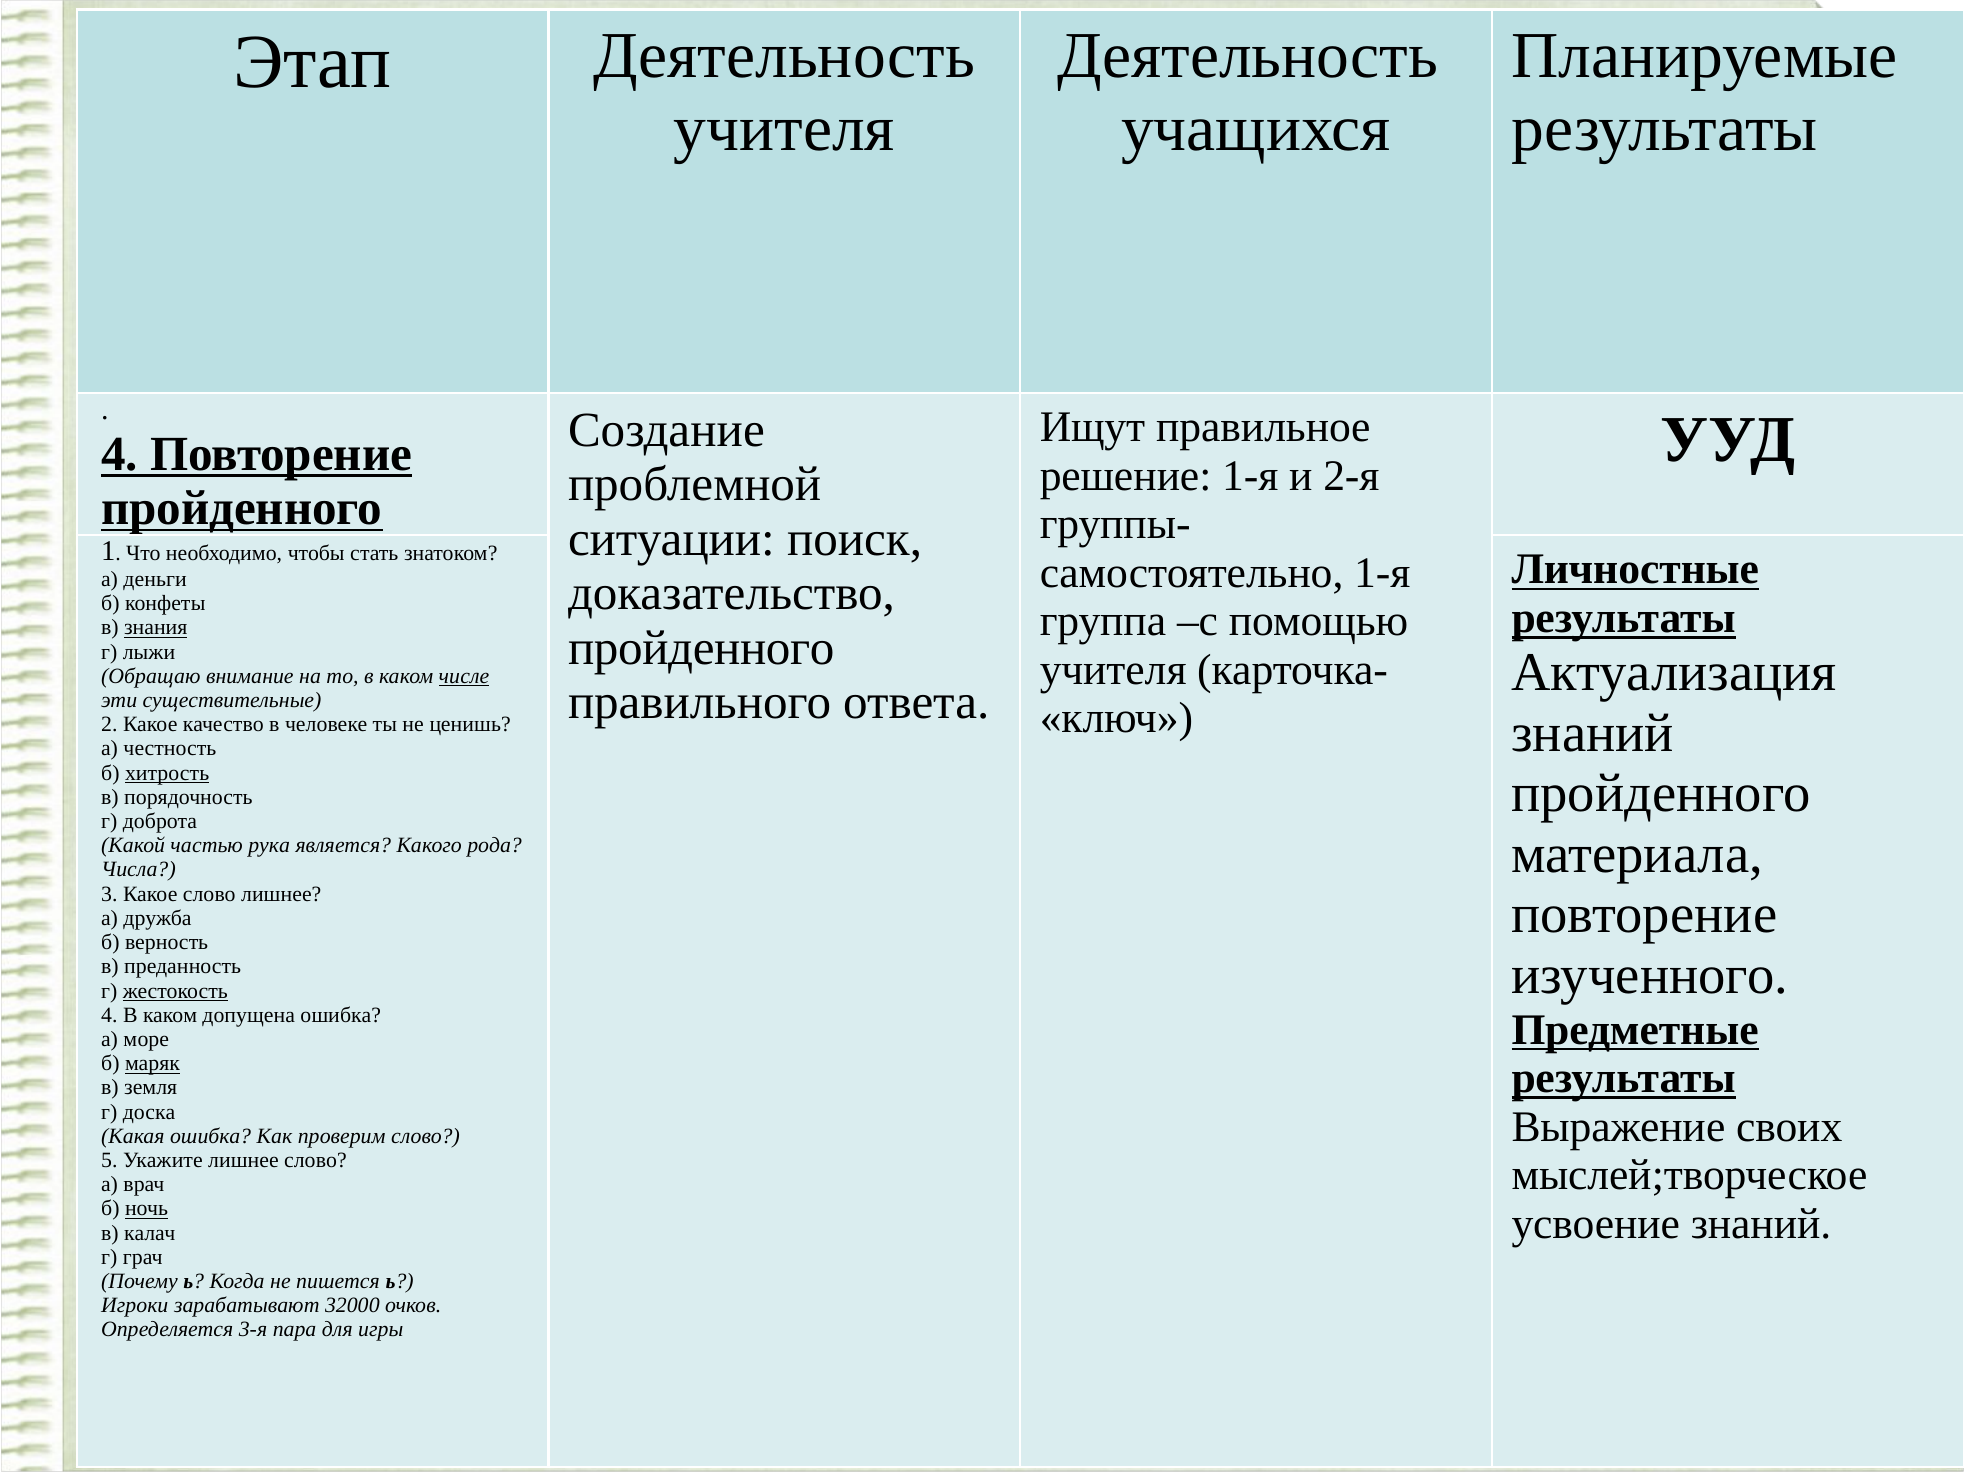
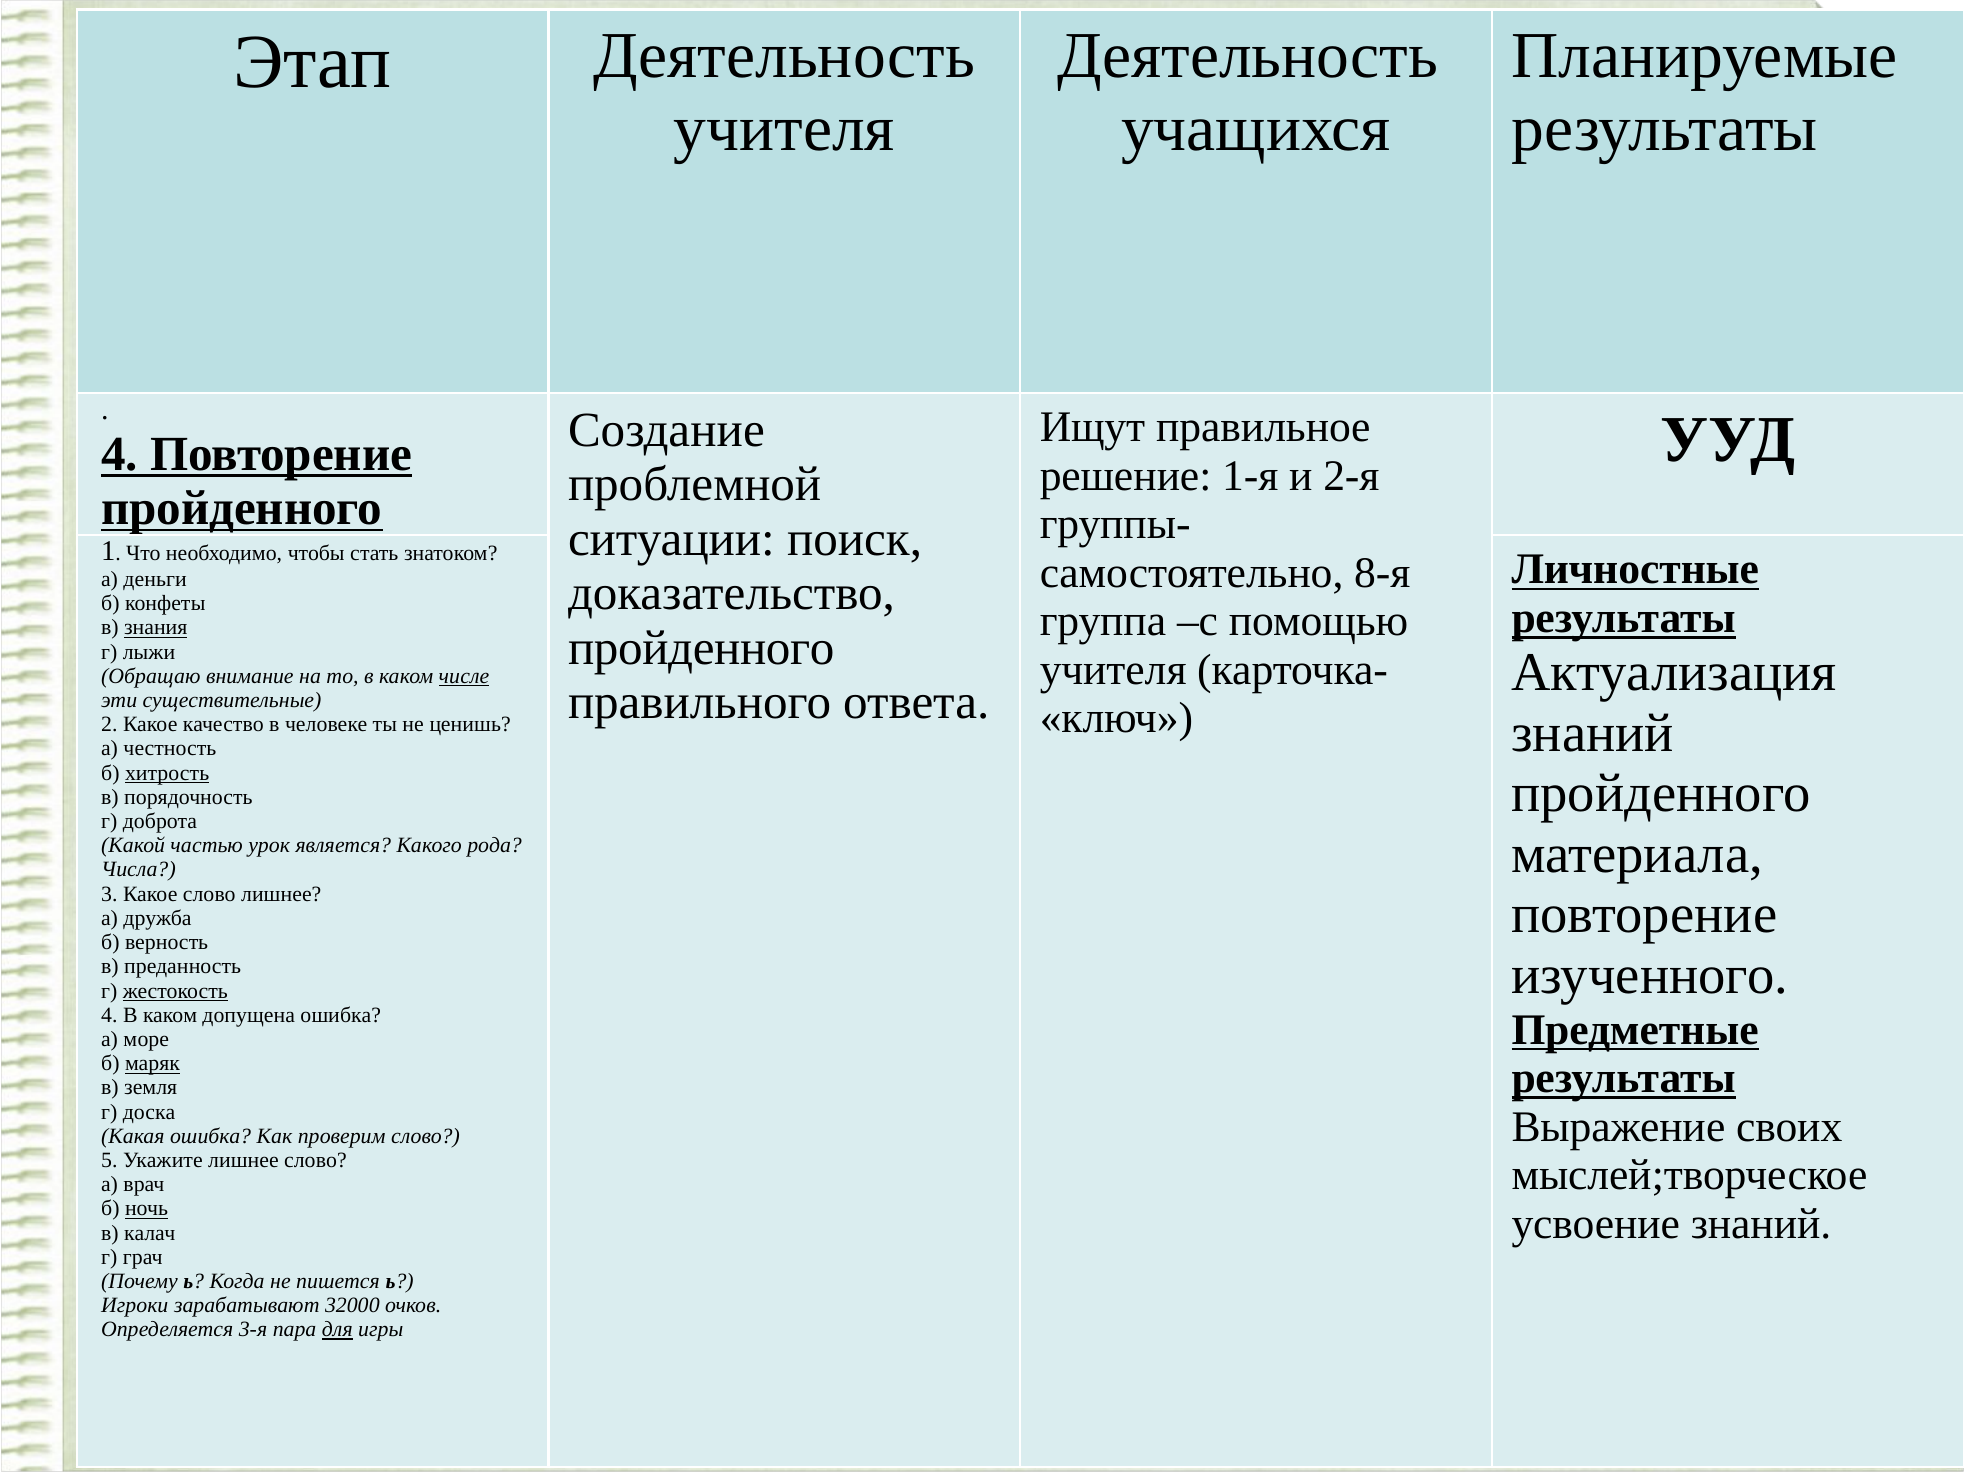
1-я: 1-я -> 8-я (1382, 573)
рука: рука -> урок (269, 846)
для underline: none -> present (337, 1330)
